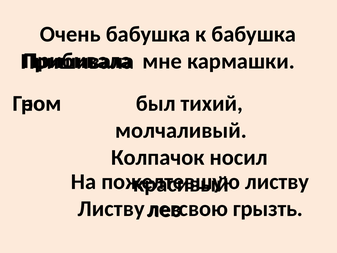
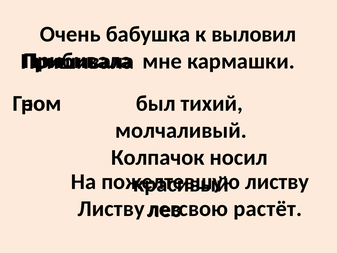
к бабушка: бабушка -> выловил (254, 34)
грызть: грызть -> растёт (268, 209)
